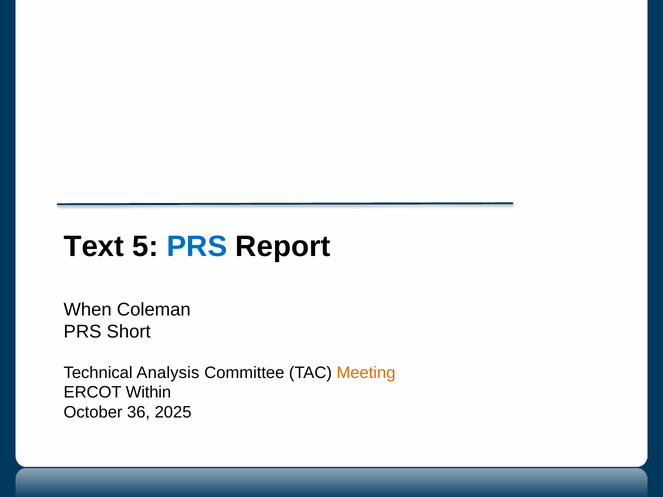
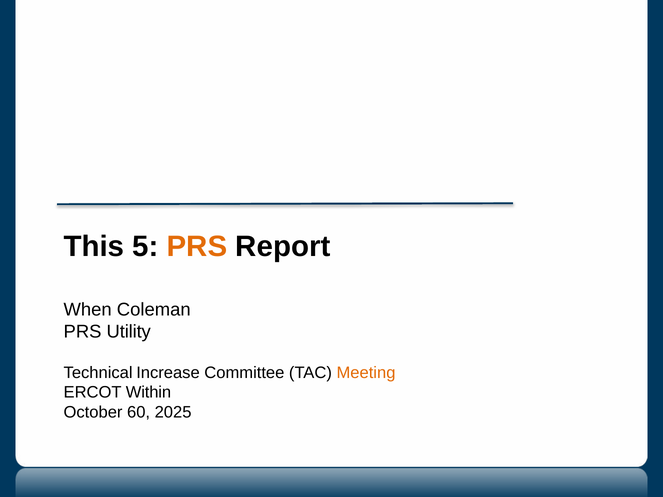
Text: Text -> This (94, 247)
PRS colour: blue -> orange (197, 247)
Short: Short -> Utility (129, 332)
Analysis: Analysis -> Increase (168, 373)
36: 36 -> 60 (139, 413)
